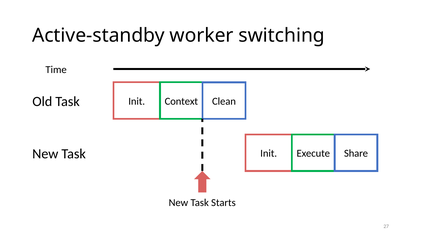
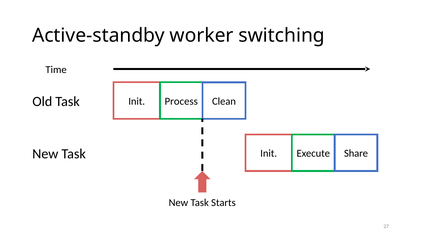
Context: Context -> Process (181, 101)
